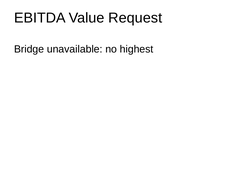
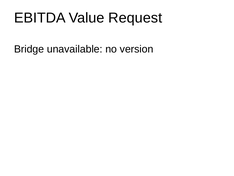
highest: highest -> version (137, 49)
